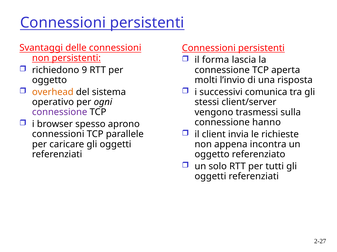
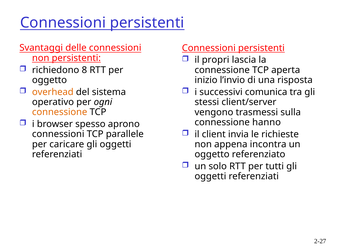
forma: forma -> propri (216, 60)
9: 9 -> 8 (84, 70)
molti: molti -> inizio (206, 80)
connessione colour: purple -> orange (60, 112)
